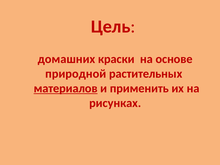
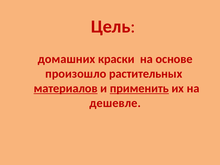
природной: природной -> произошло (76, 74)
применить underline: none -> present (139, 88)
рисунках: рисунках -> дешевле (115, 103)
